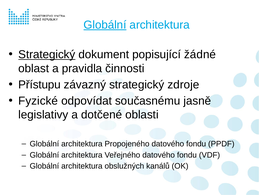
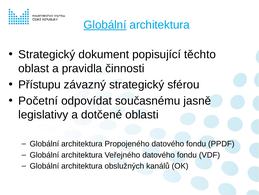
Strategický underline: present -> none (47, 54)
žádné: žádné -> těchto (200, 54)
zdroje: zdroje -> sférou (183, 84)
Fyzické: Fyzické -> Početní (38, 100)
